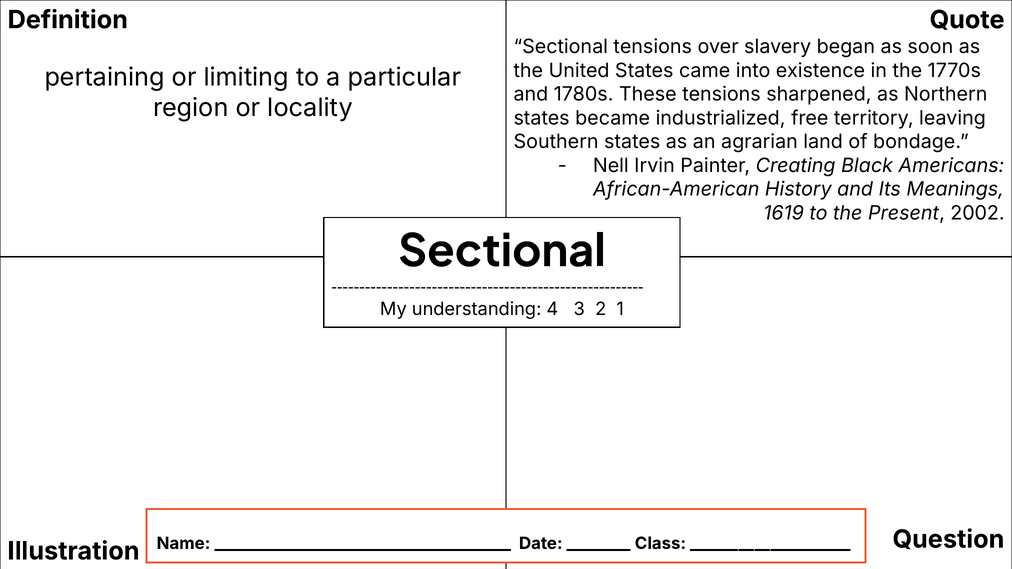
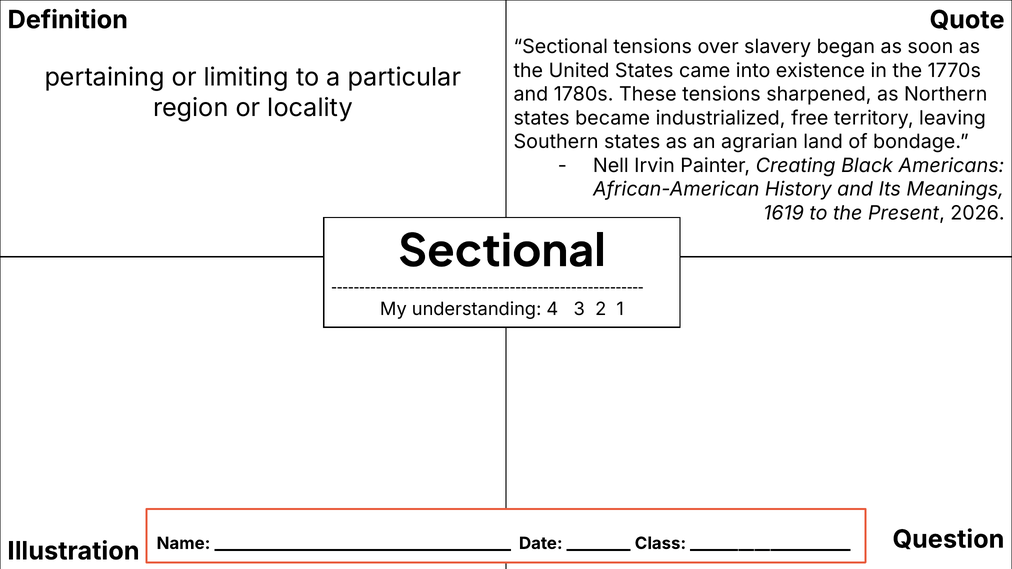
2002: 2002 -> 2026 (977, 213)
